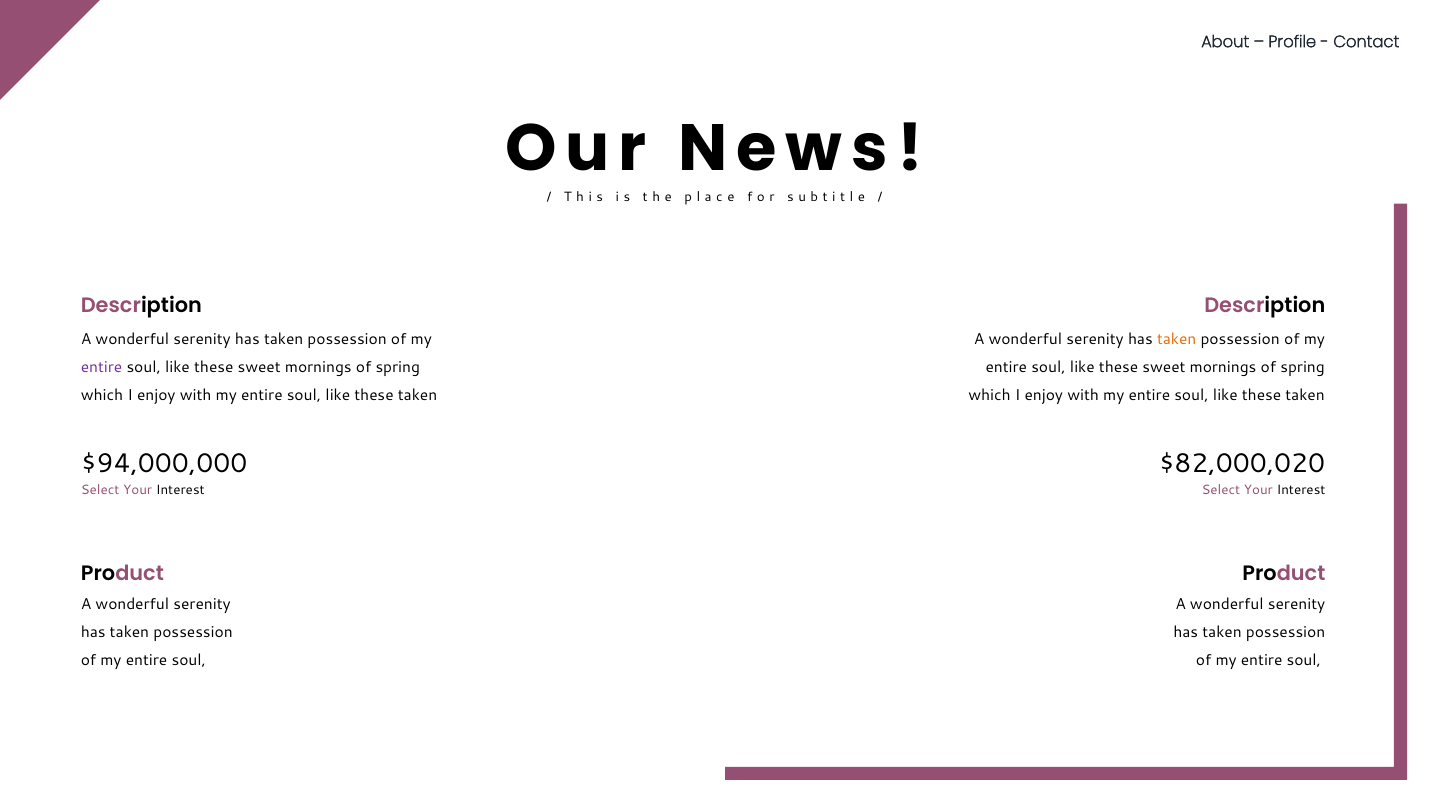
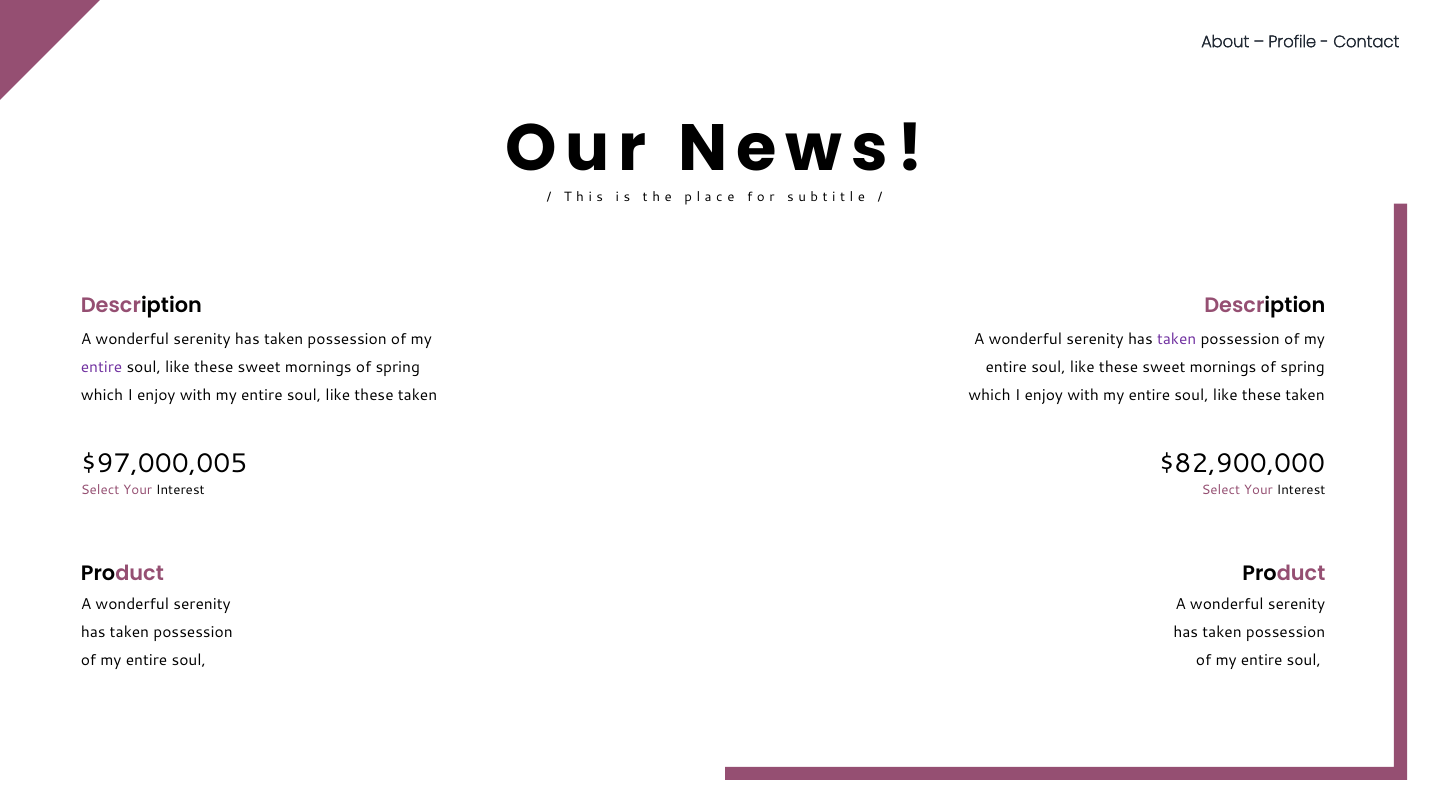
taken colour: orange -> purple (1177, 339)
$94,000,000: $94,000,000 -> $97,000,005 (164, 463)
$82,000,020: $82,000,020 -> $82,900,000 (1242, 463)
